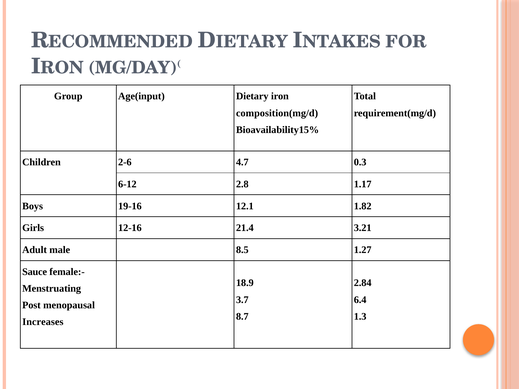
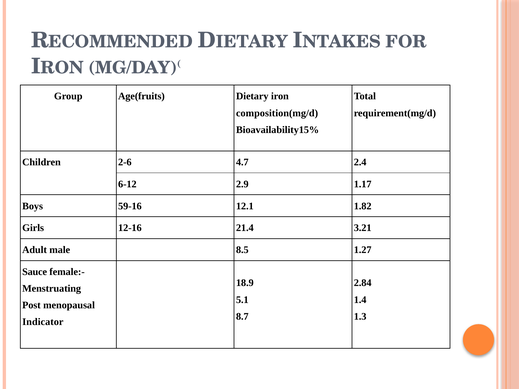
Age(input: Age(input -> Age(fruits (141, 96)
0.3: 0.3 -> 2.4 (360, 162)
2.8: 2.8 -> 2.9 (242, 184)
19-16: 19-16 -> 59-16 (130, 206)
3.7: 3.7 -> 5.1 (242, 300)
6.4: 6.4 -> 1.4 (360, 300)
Increases: Increases -> Indicator (43, 322)
